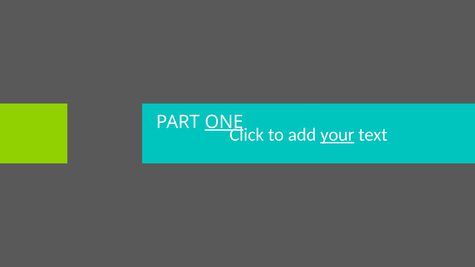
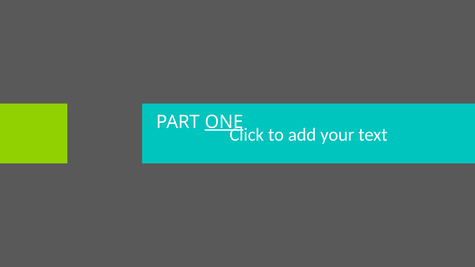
your underline: present -> none (337, 135)
